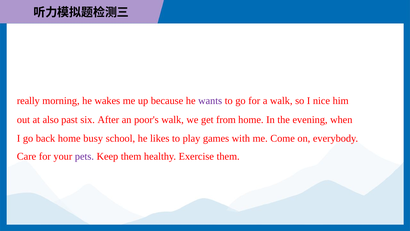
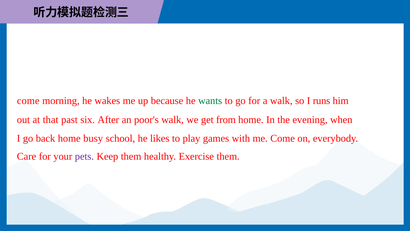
really: really -> come (28, 101)
wants colour: purple -> green (210, 101)
nice: nice -> runs (322, 101)
also: also -> that (51, 119)
